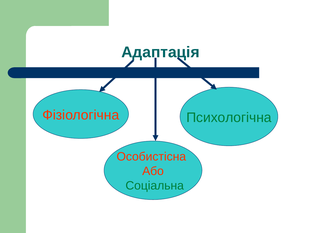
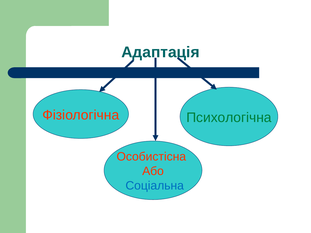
Соціальна colour: green -> blue (155, 186)
